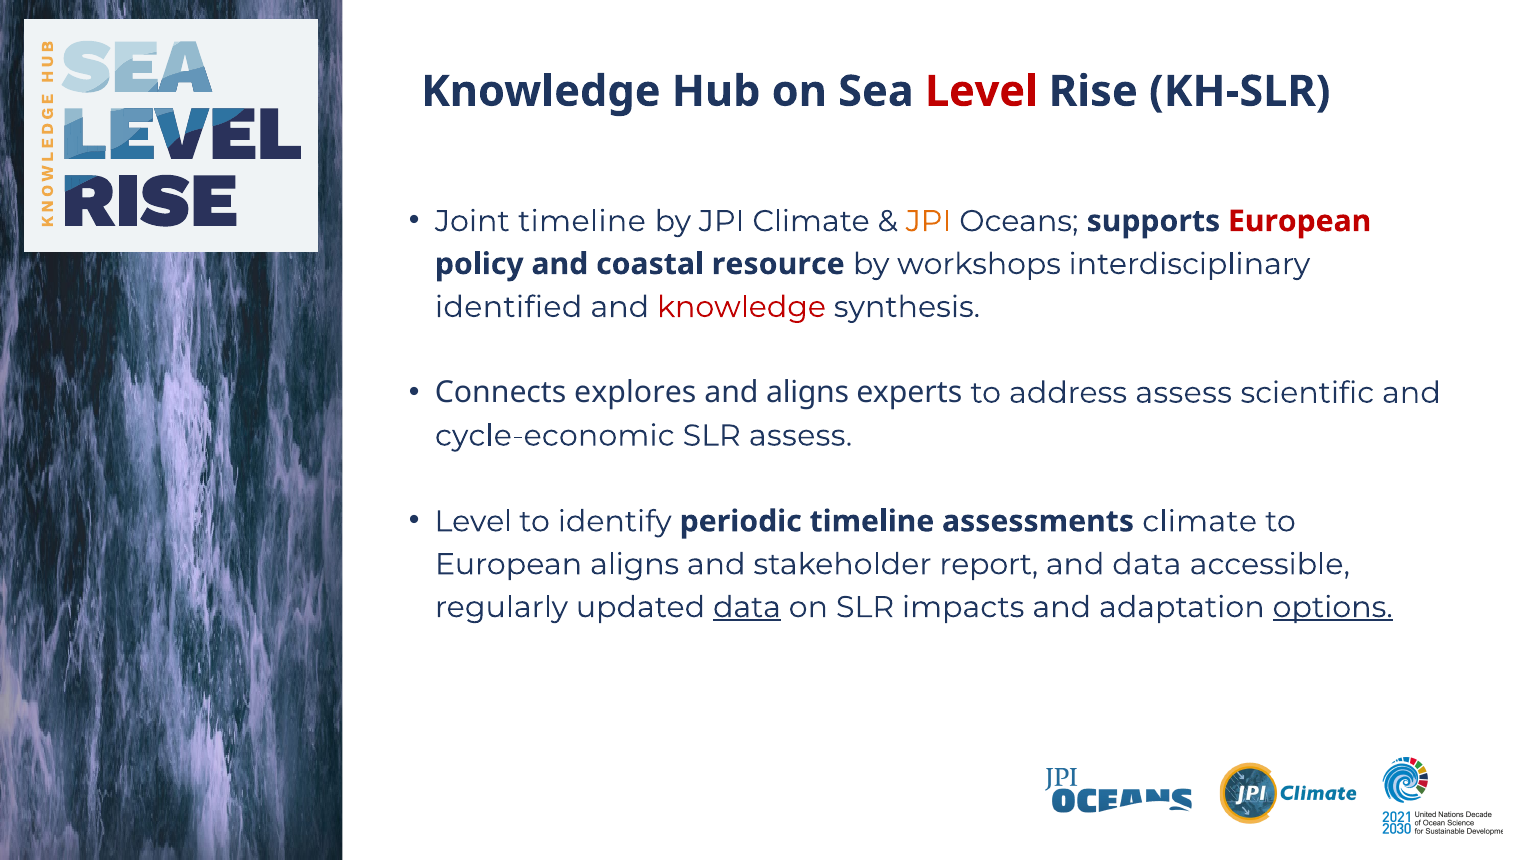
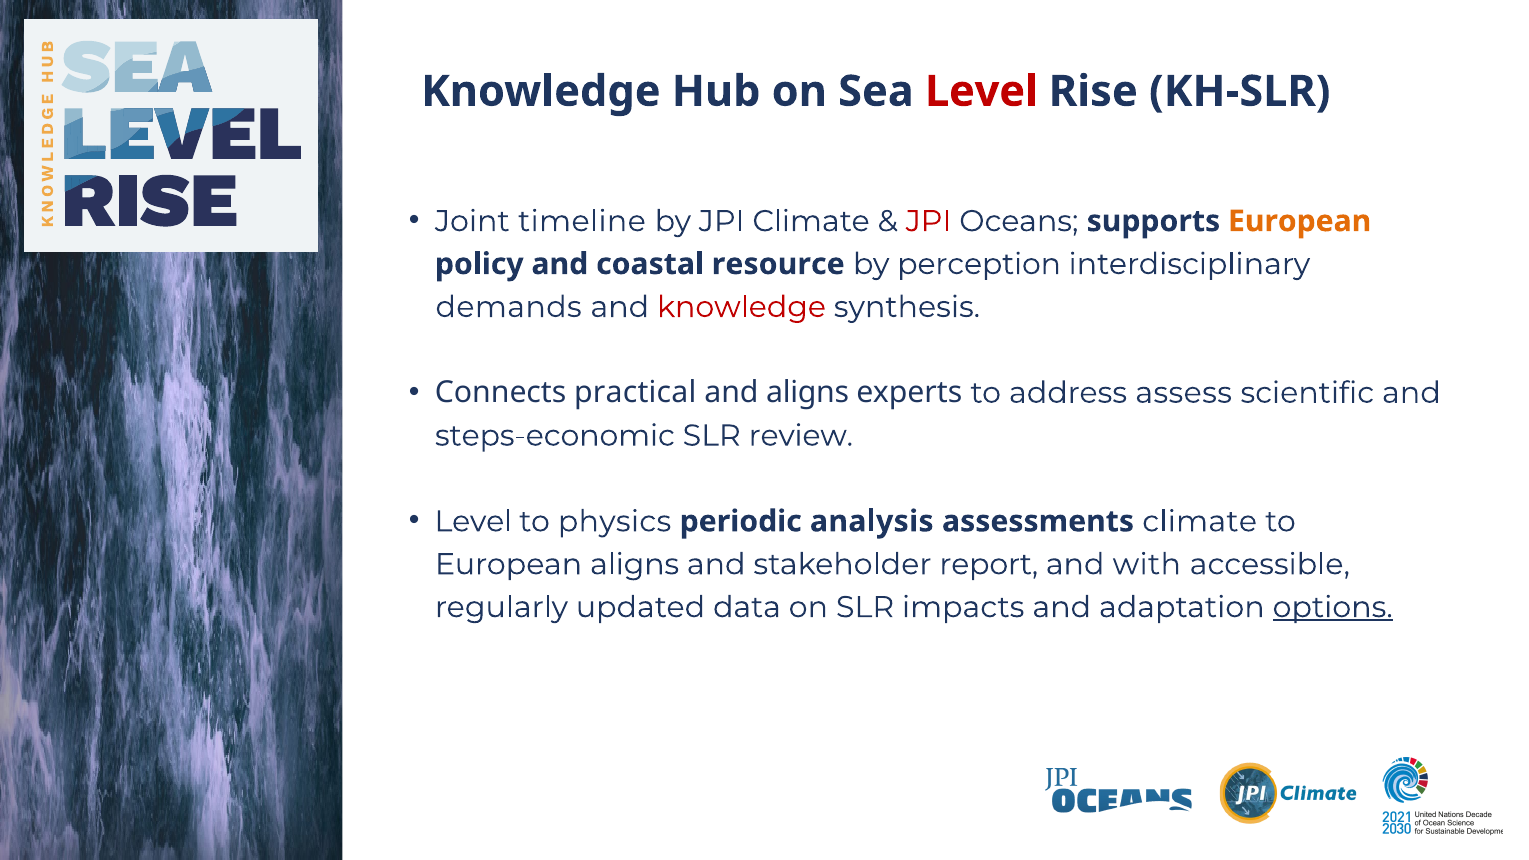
JPI colour: orange -> red (929, 221)
European colour: red -> orange (1300, 221)
workshops: workshops -> perception (979, 264)
identified: identified -> demands (509, 307)
explores: explores -> practical (635, 393)
cycle-economic: cycle-economic -> steps-economic (555, 436)
SLR assess: assess -> review (801, 436)
identify: identify -> physics (615, 521)
periodic timeline: timeline -> analysis (872, 521)
and data: data -> with (1147, 564)
data underline: present -> none (747, 607)
